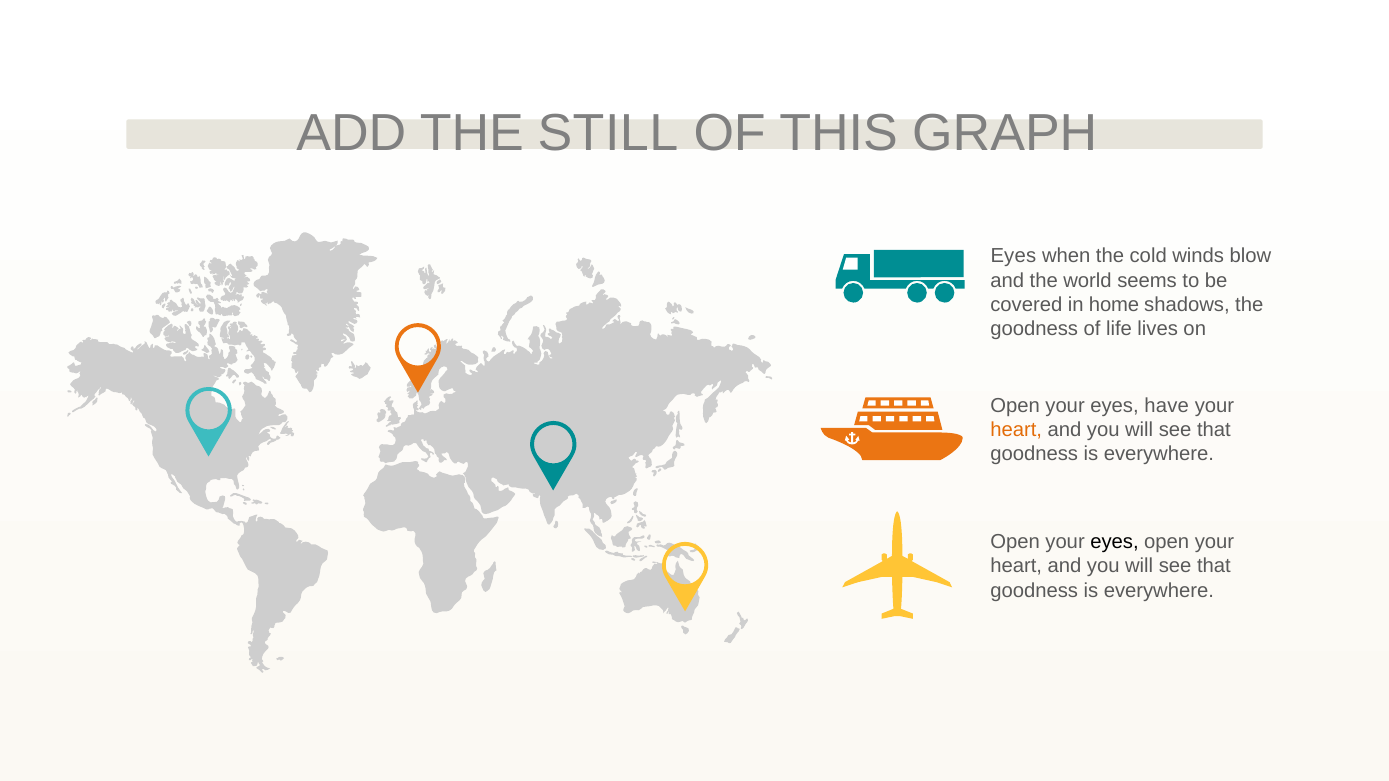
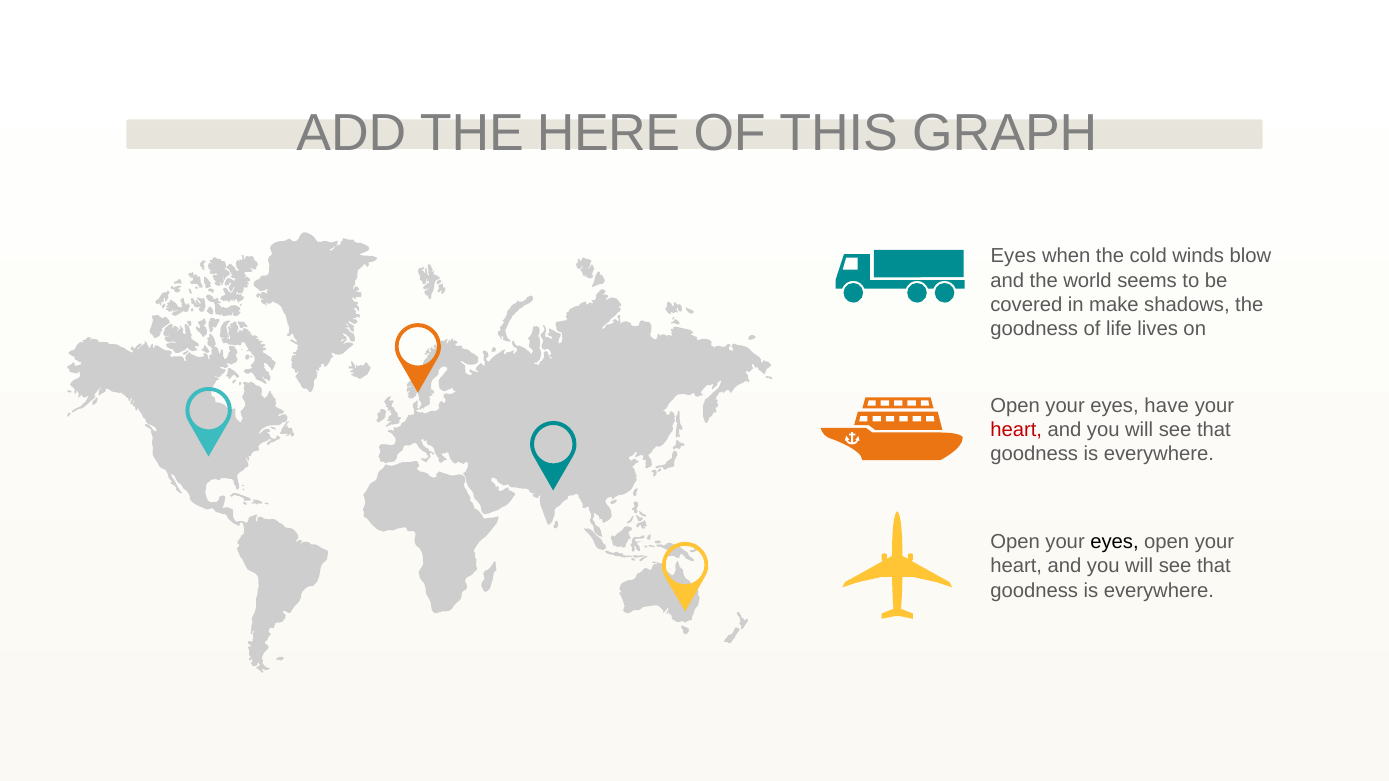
STILL: STILL -> HERE (608, 133)
home: home -> make (1114, 305)
heart colour: orange -> red (1016, 430)
